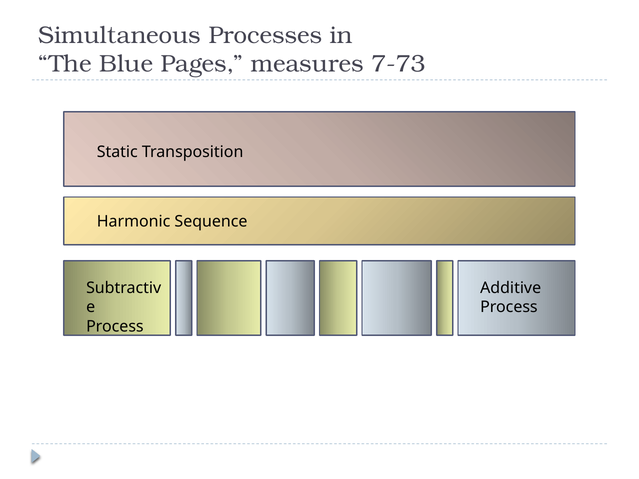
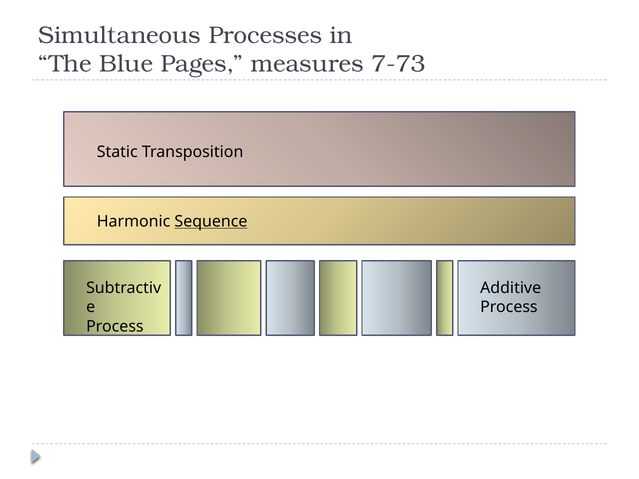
Sequence underline: none -> present (211, 221)
